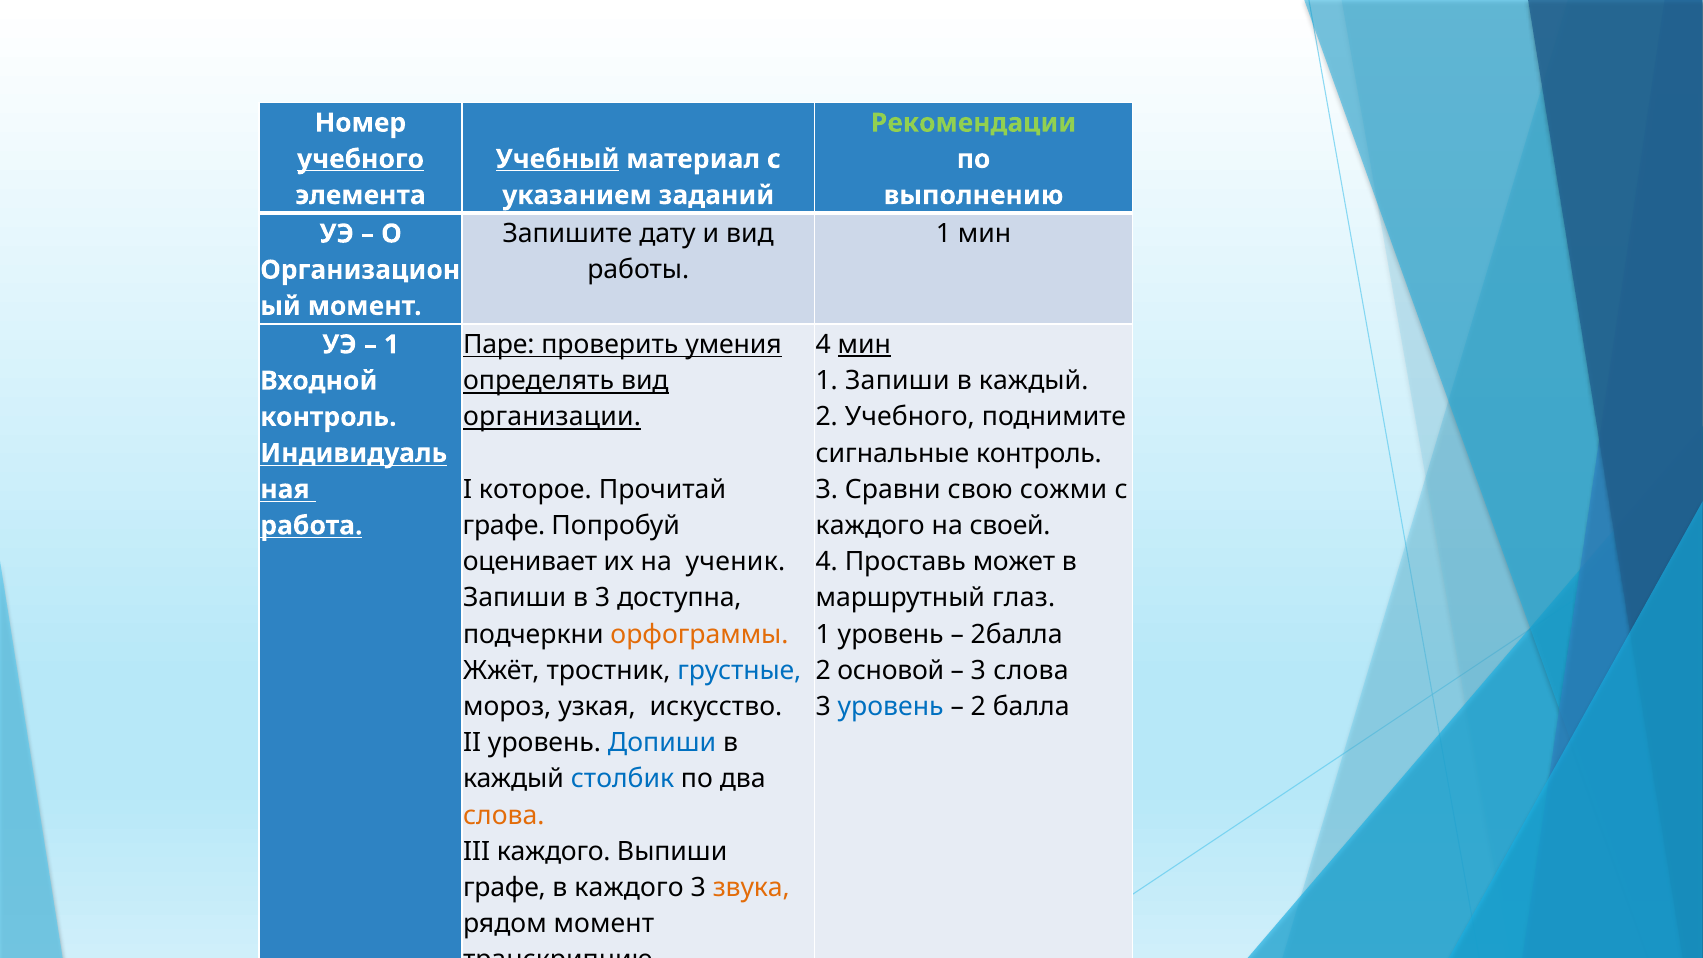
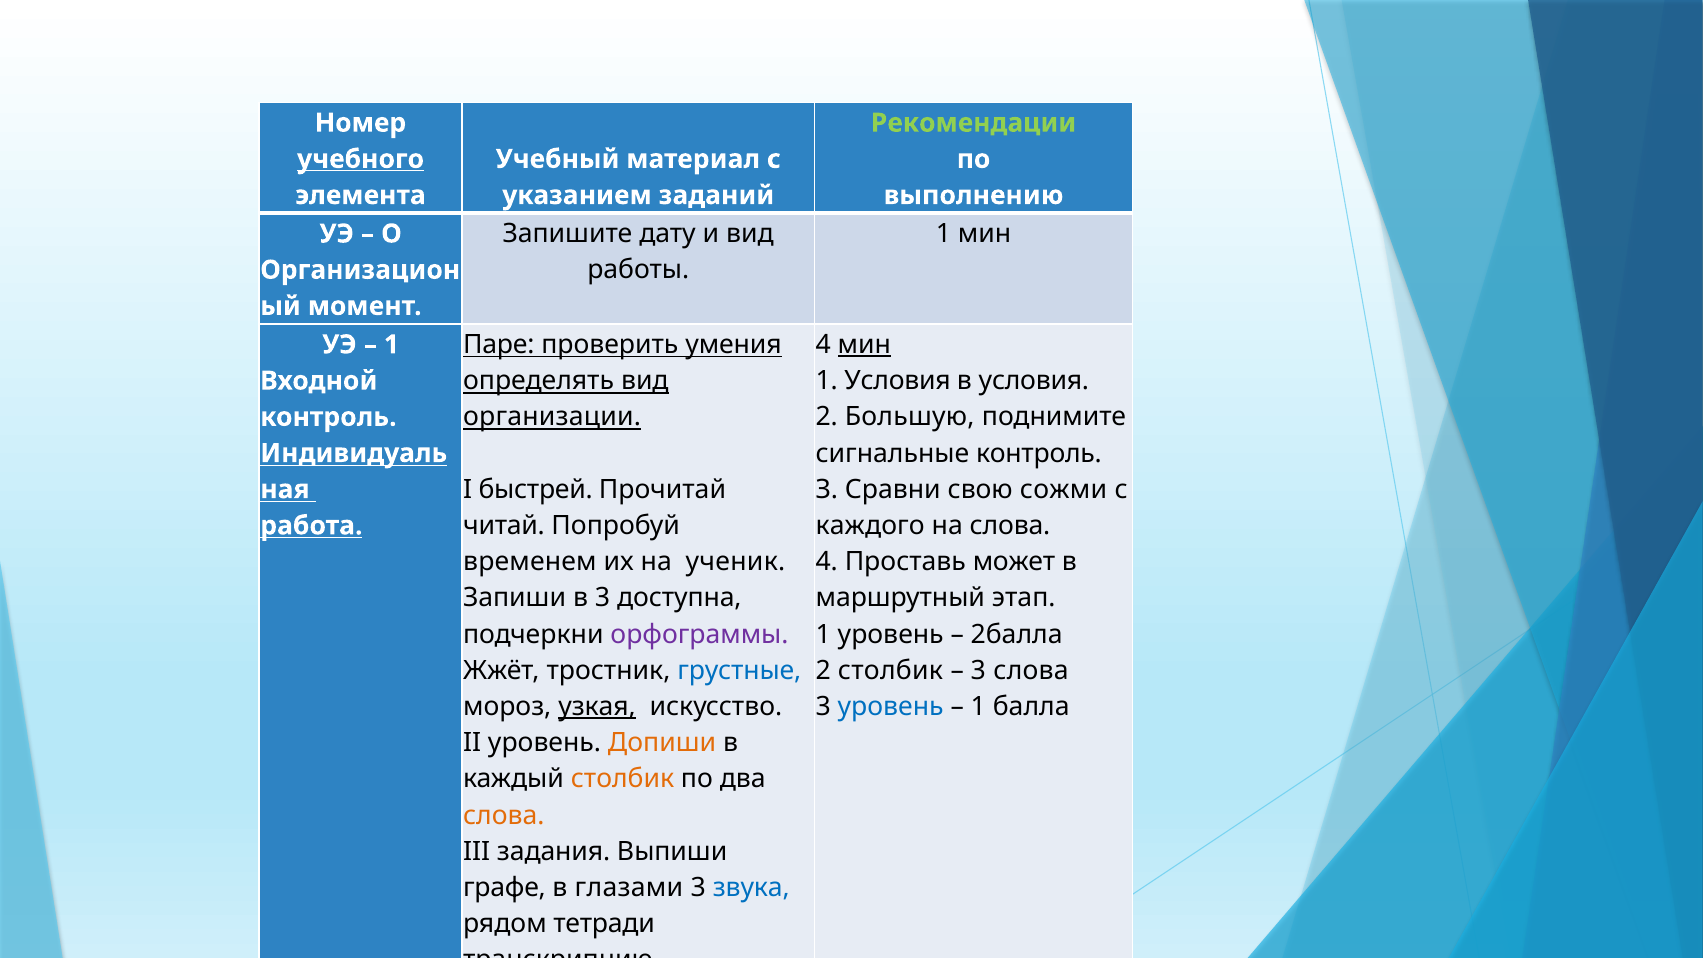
Учебный underline: present -> none (558, 159)
1 Запиши: Запиши -> Условия (898, 381)
каждый: каждый -> условия (1034, 381)
2 Учебного: Учебного -> Большую (910, 417)
которое: которое -> быстрей (536, 489)
графе: графе -> читай (504, 526)
на своей: своей -> слова (1010, 526)
оценивает: оценивает -> временем (530, 562)
глаз: глаз -> этап (1024, 598)
орфограммы colour: orange -> purple (700, 634)
2 основой: основой -> столбик (890, 670)
узкая underline: none -> present (597, 707)
2: 2 -> 1 (978, 707)
Допиши colour: blue -> orange (662, 743)
столбик colour: blue -> orange (622, 779)
III каждого: каждого -> задания (554, 851)
в каждого: каждого -> глазами (629, 888)
звука colour: orange -> blue (751, 888)
рядом момент: момент -> тетради (604, 924)
